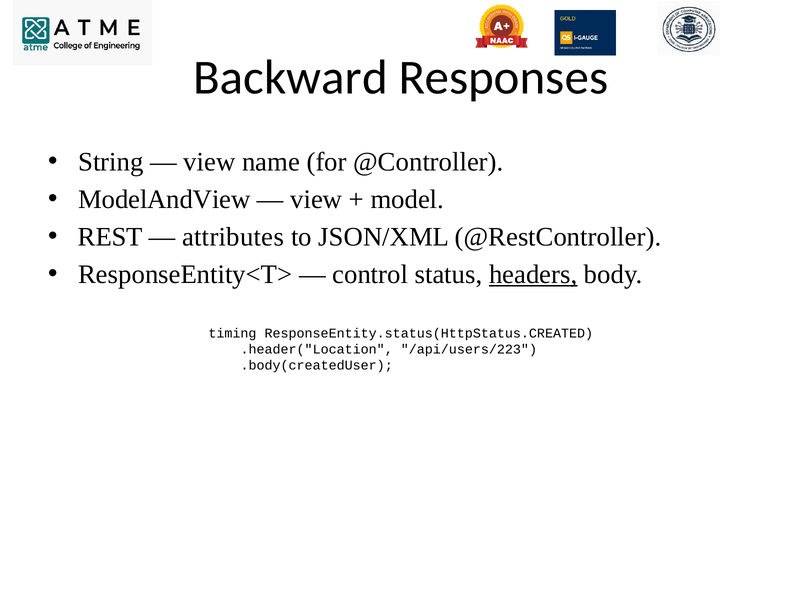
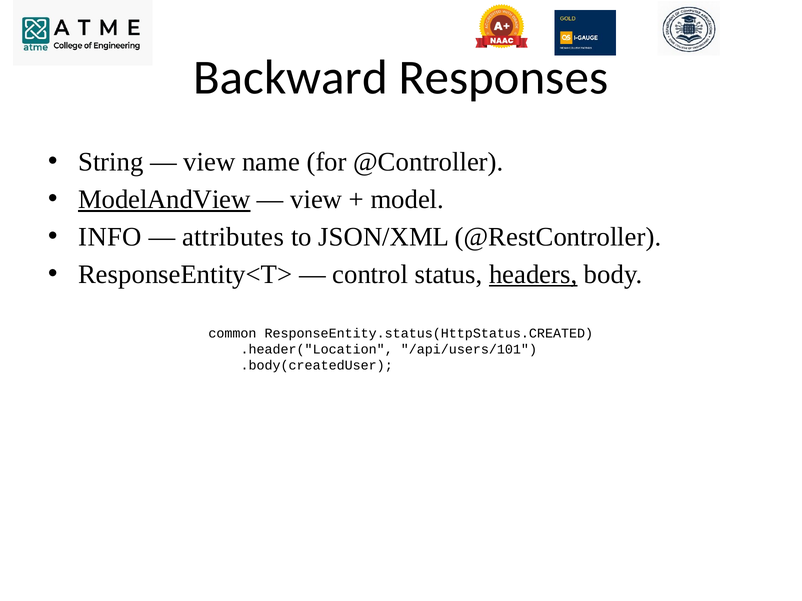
ModelAndView underline: none -> present (164, 200)
REST: REST -> INFO (110, 237)
timing: timing -> common (232, 334)
/api/users/223: /api/users/223 -> /api/users/101 (469, 350)
